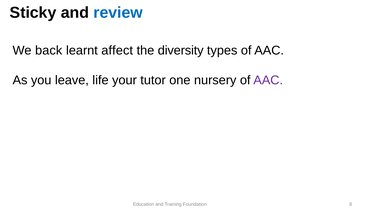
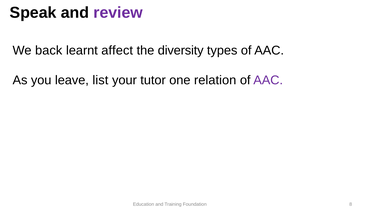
Sticky: Sticky -> Speak (33, 13)
review colour: blue -> purple (118, 13)
life: life -> list (100, 80)
nursery: nursery -> relation (215, 80)
